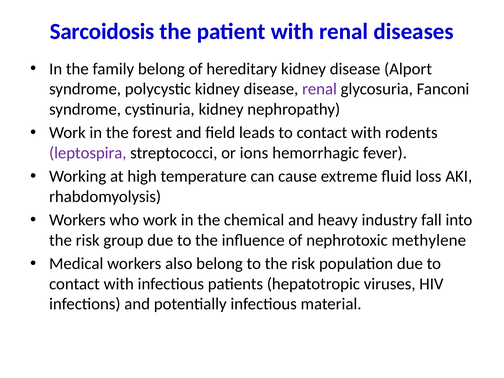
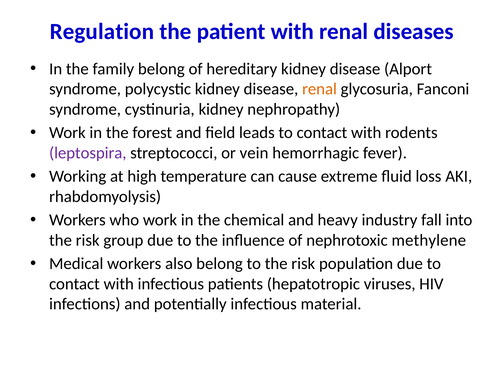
Sarcoidosis: Sarcoidosis -> Regulation (102, 31)
renal colour: purple -> orange (319, 89)
ions: ions -> vein (254, 153)
